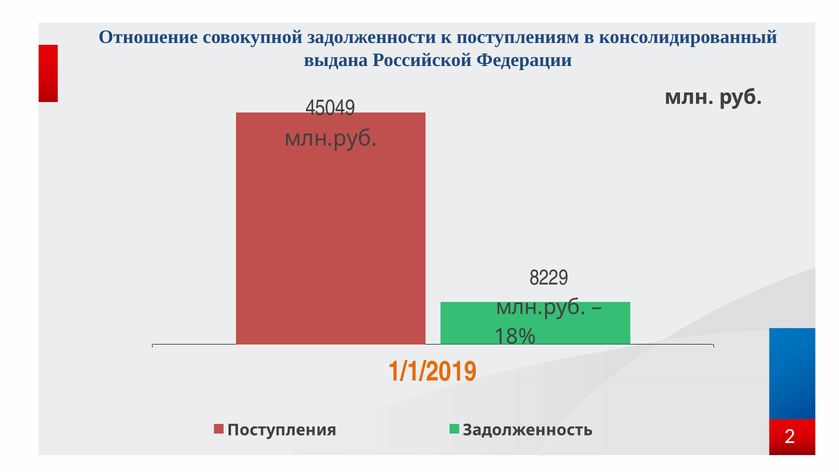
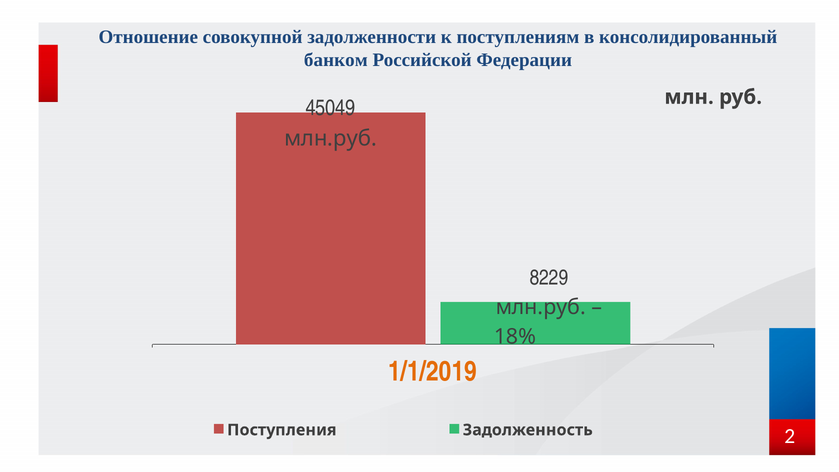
выдана: выдана -> банком (336, 60)
